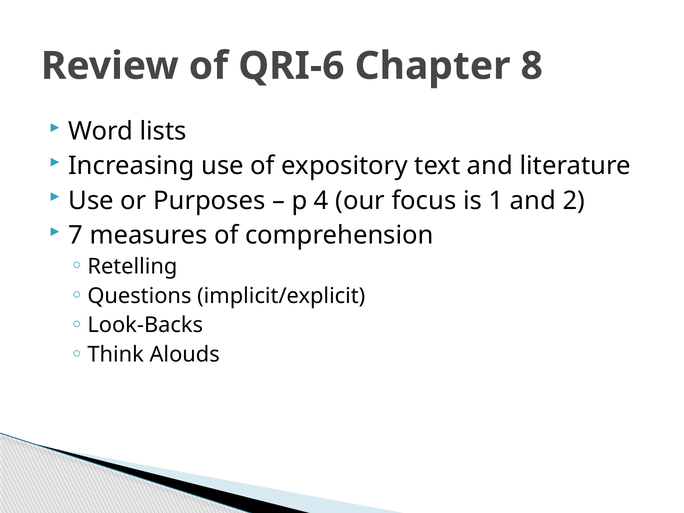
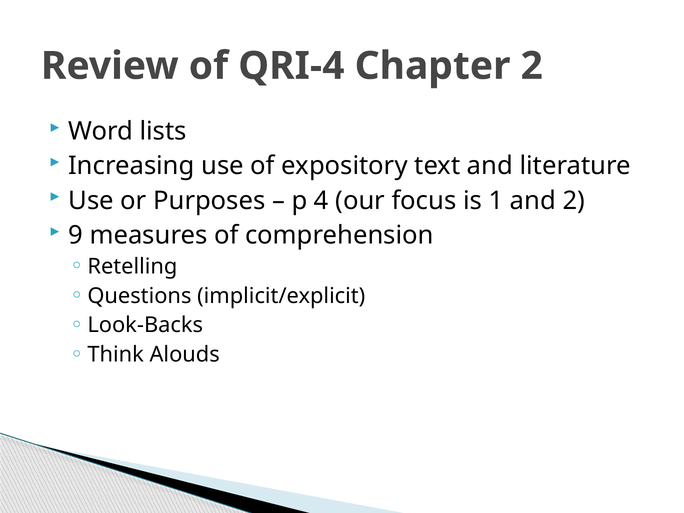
QRI-6: QRI-6 -> QRI-4 (291, 66)
Chapter 8: 8 -> 2 (532, 66)
7: 7 -> 9 (76, 235)
